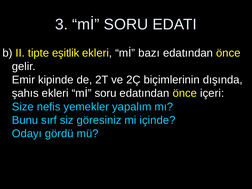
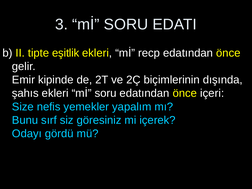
bazı: bazı -> recp (149, 53)
içinde: içinde -> içerek (158, 120)
